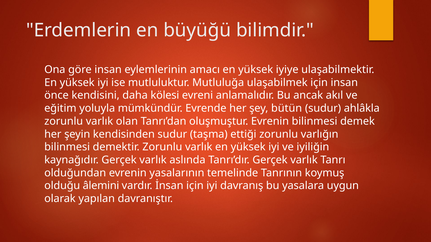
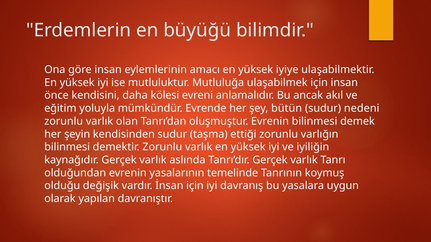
ahlâkla: ahlâkla -> nedeni (362, 109)
âlemini: âlemini -> değişik (101, 186)
